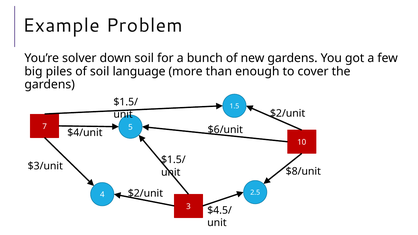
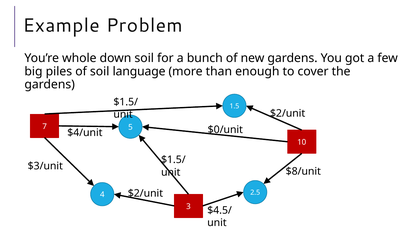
solver: solver -> whole (79, 58)
$6/unit: $6/unit -> $0/unit (225, 130)
